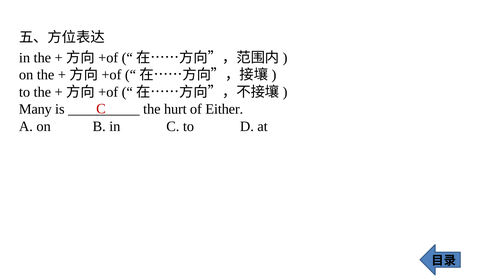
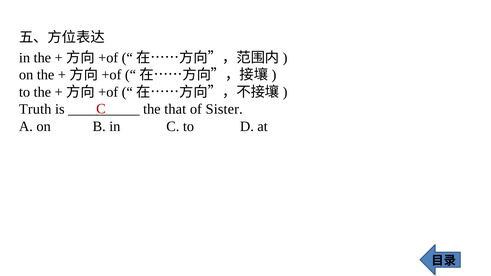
Many: Many -> Truth (35, 109)
hurt: hurt -> that (175, 109)
Either: Either -> Sister (224, 109)
